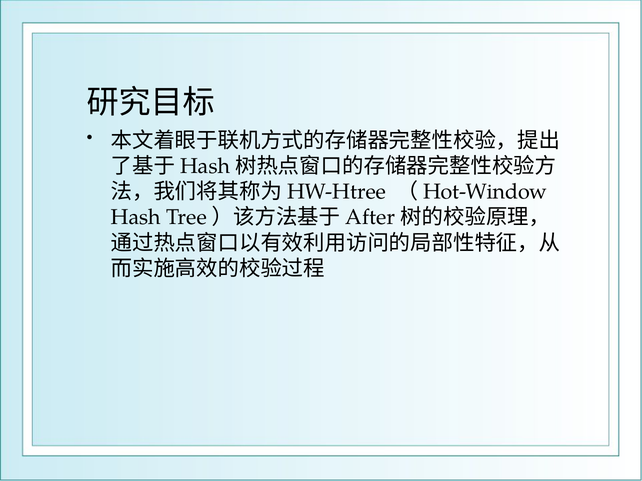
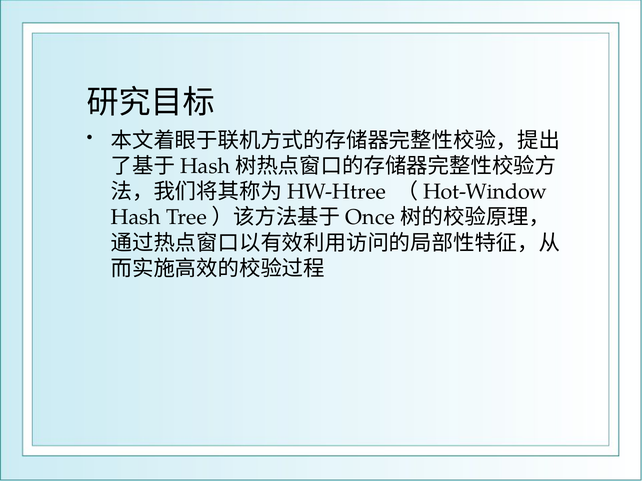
After: After -> Once (370, 218)
